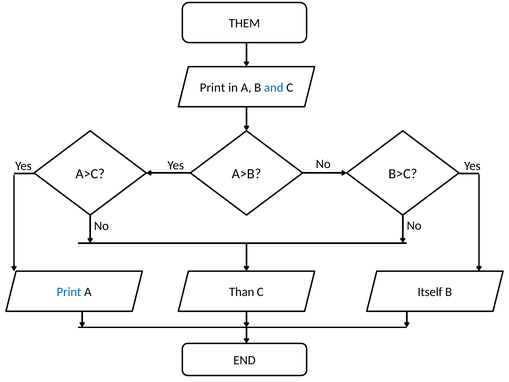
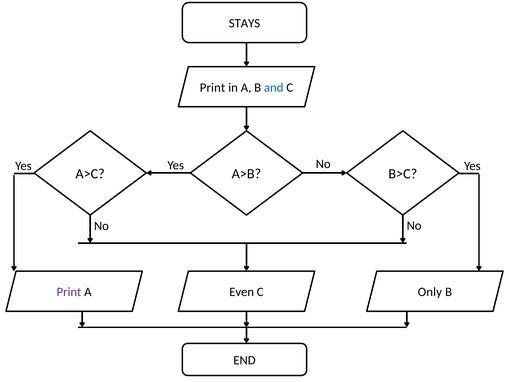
THEM: THEM -> STAYS (244, 23)
Print colour: blue -> purple (69, 292)
Than: Than -> Even (242, 292)
Itself: Itself -> Only (430, 292)
